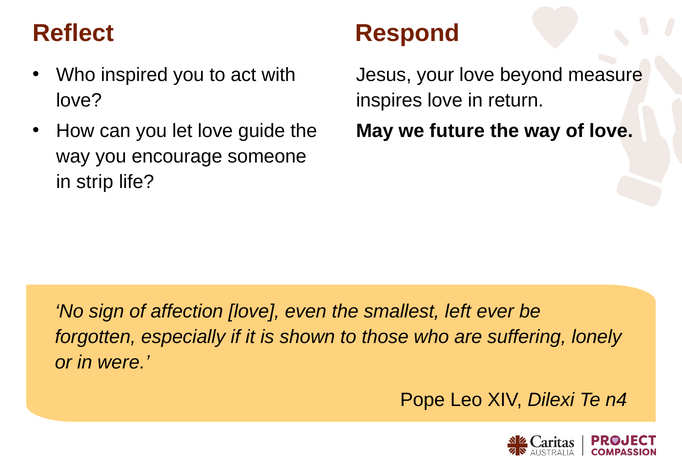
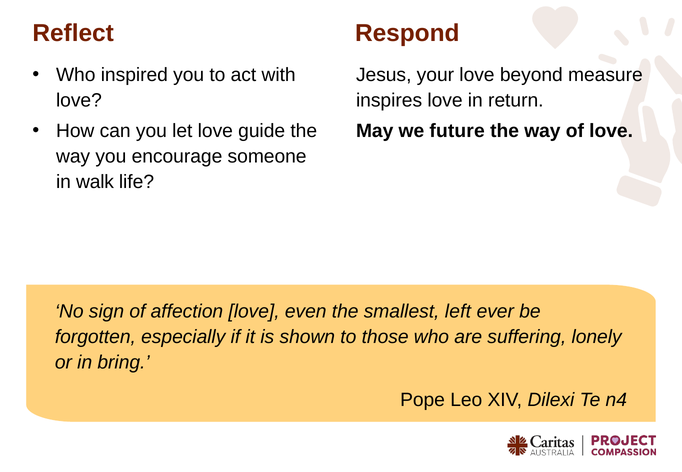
strip: strip -> walk (95, 182)
were: were -> bring (124, 362)
